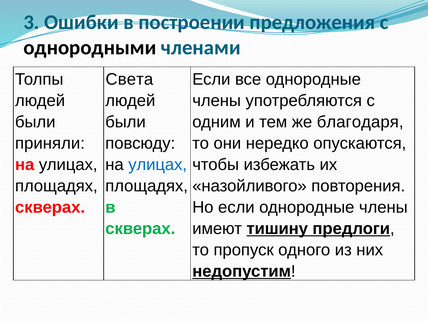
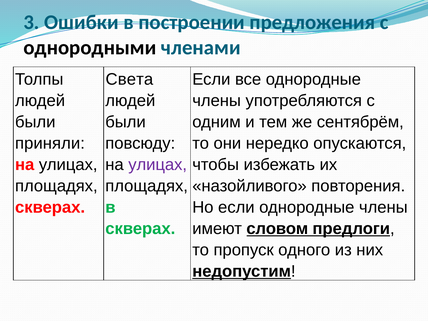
благодаря: благодаря -> сентябрём (360, 122)
улицах colour: blue -> purple (158, 165)
тишину: тишину -> словом (277, 229)
